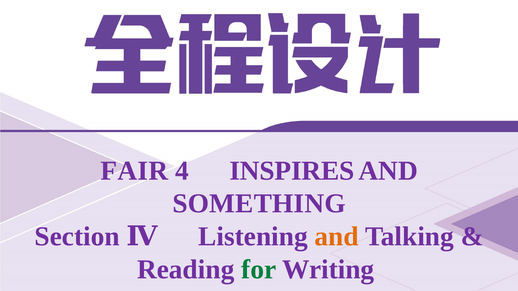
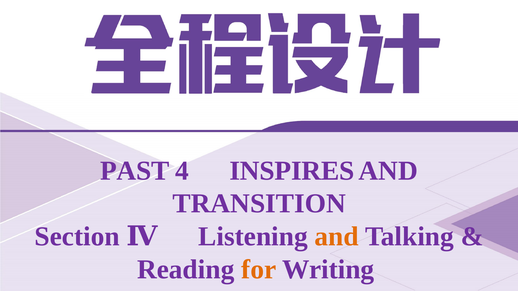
FAIR: FAIR -> PAST (135, 171)
SOMETHING: SOMETHING -> TRANSITION (259, 204)
for colour: green -> orange (259, 270)
